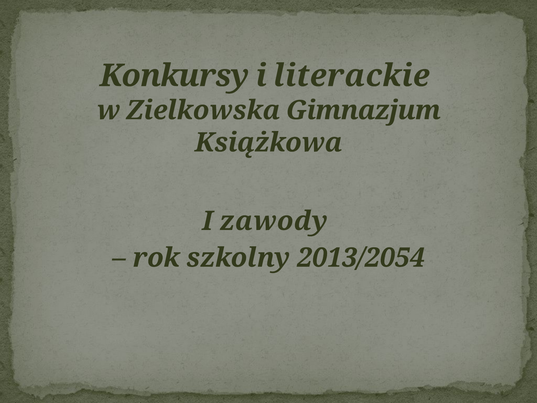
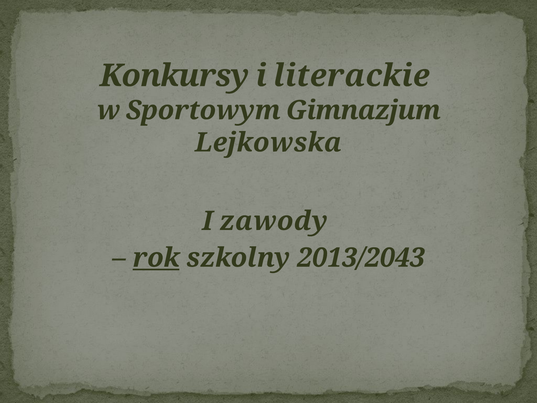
Zielkowska: Zielkowska -> Sportowym (203, 110)
Książkowa: Książkowa -> Lejkowska (268, 143)
rok underline: none -> present (156, 258)
2013/2054: 2013/2054 -> 2013/2043 (361, 258)
